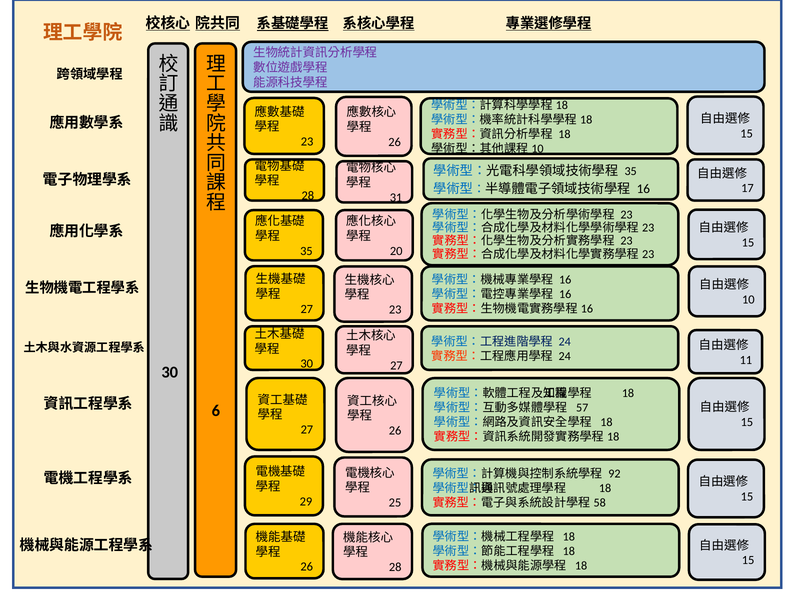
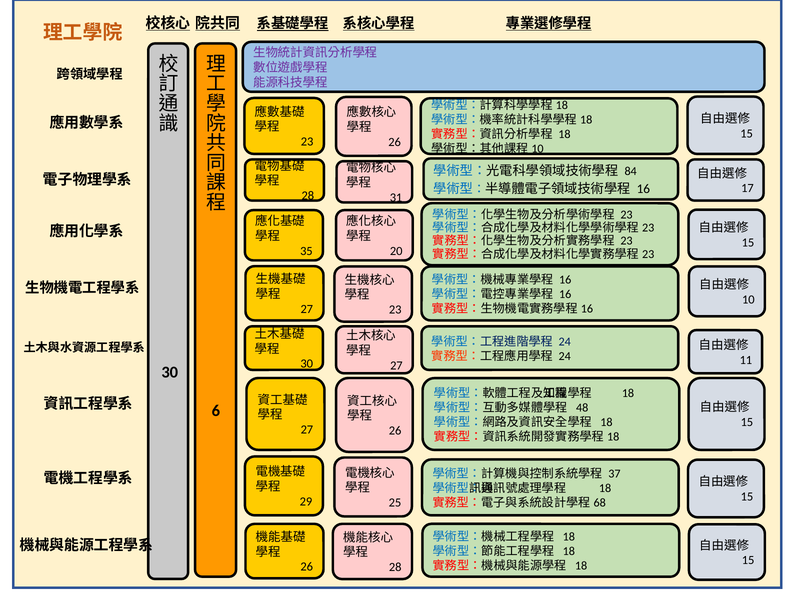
35: 35 -> 84 (631, 171)
57: 57 -> 48 (582, 408)
92: 92 -> 37 (614, 474)
58: 58 -> 68 (600, 503)
